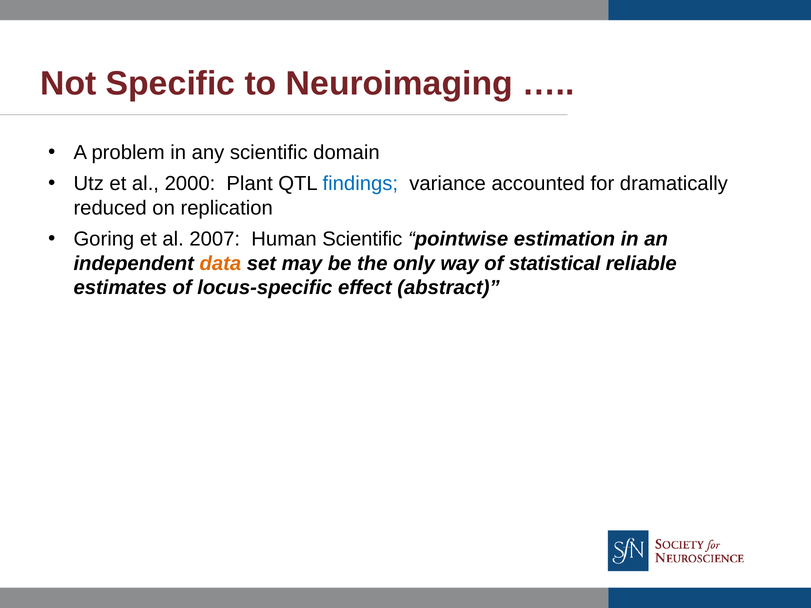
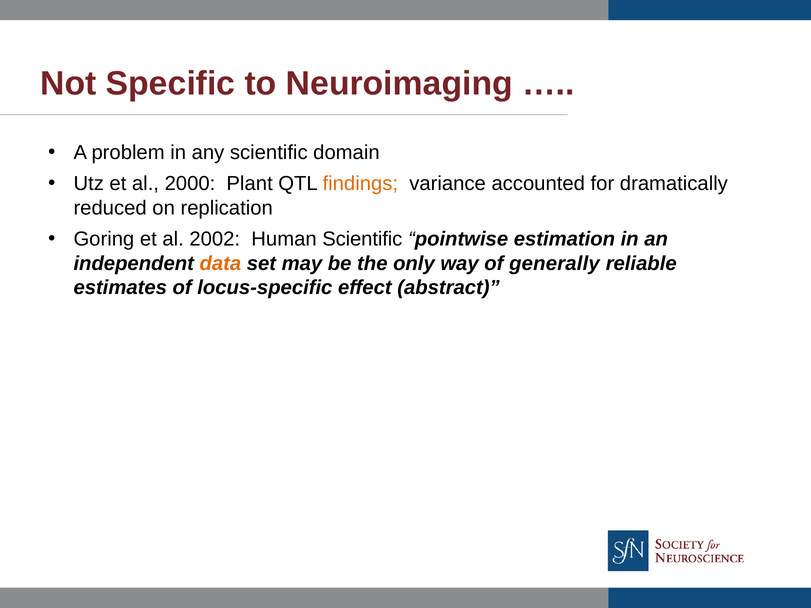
findings colour: blue -> orange (360, 184)
2007: 2007 -> 2002 (215, 239)
statistical: statistical -> generally (554, 264)
